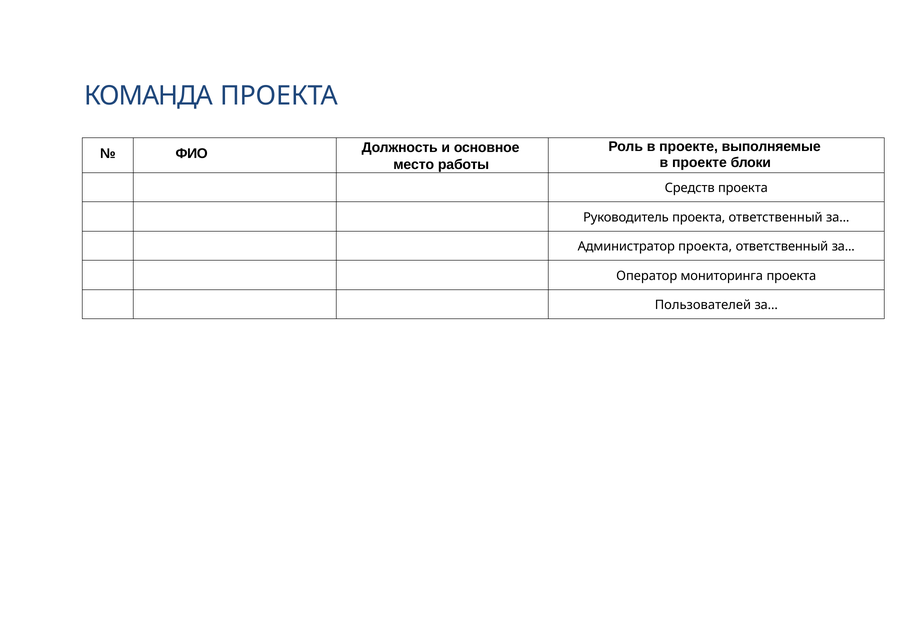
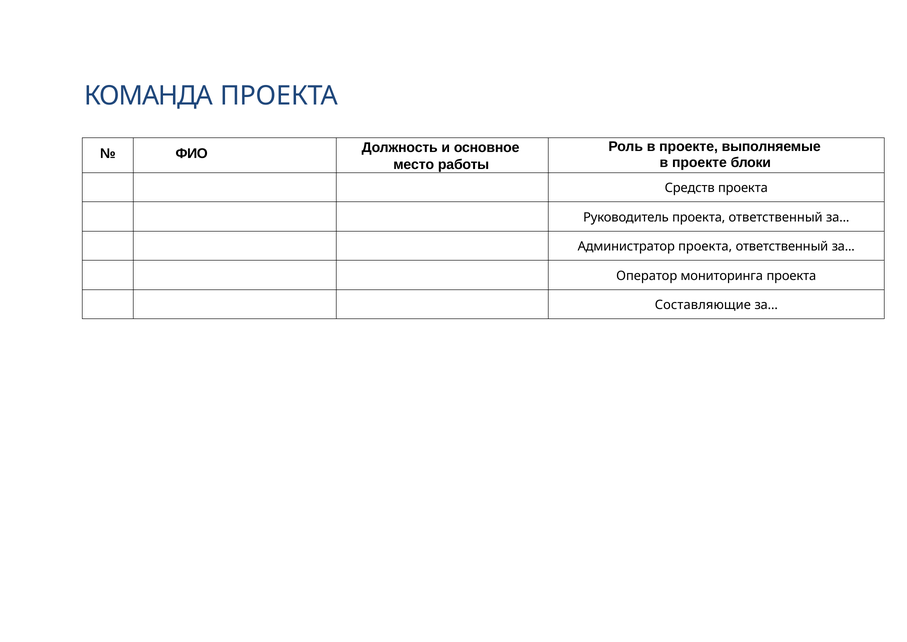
Пользователей: Пользователей -> Составляющие (703, 305)
